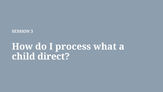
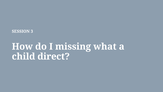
process: process -> missing (73, 46)
